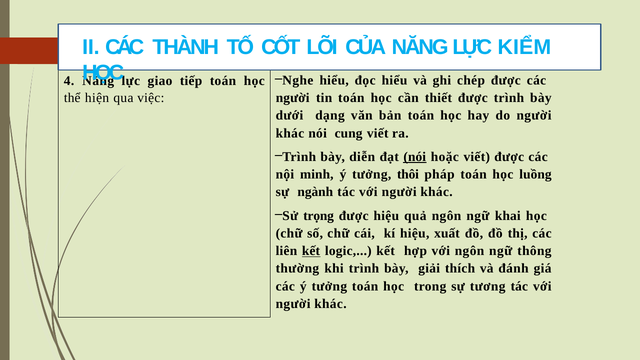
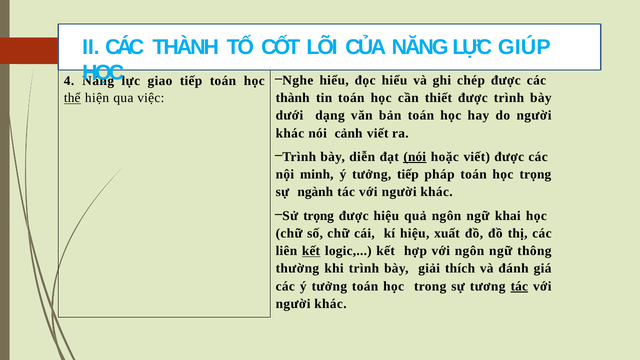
KIỂM: KIỂM -> GIÚP (524, 47)
người: người -> thành (293, 98)
thể underline: none -> present (72, 98)
cung: cung -> cảnh (349, 133)
tưởng thôi: thôi -> tiếp (408, 174)
học luồng: luồng -> trọng (535, 174)
tác underline: none -> present (519, 286)
